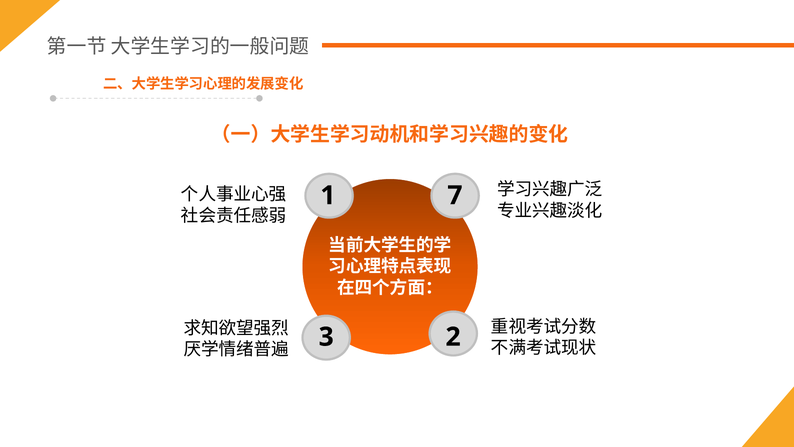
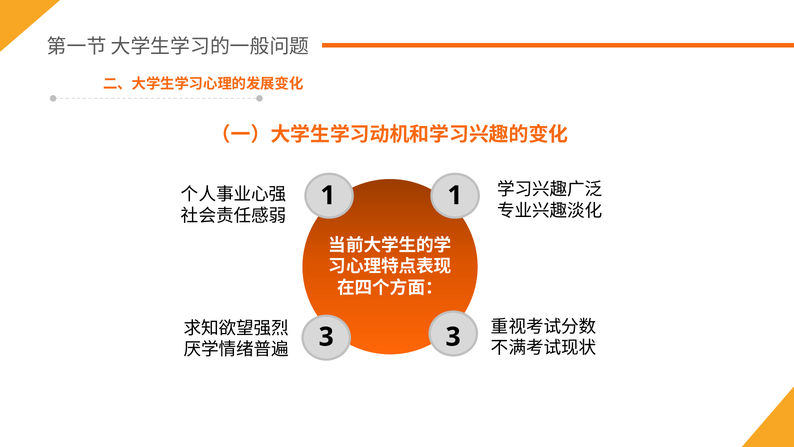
1 7: 7 -> 1 (455, 195)
3 2: 2 -> 3 (453, 337)
